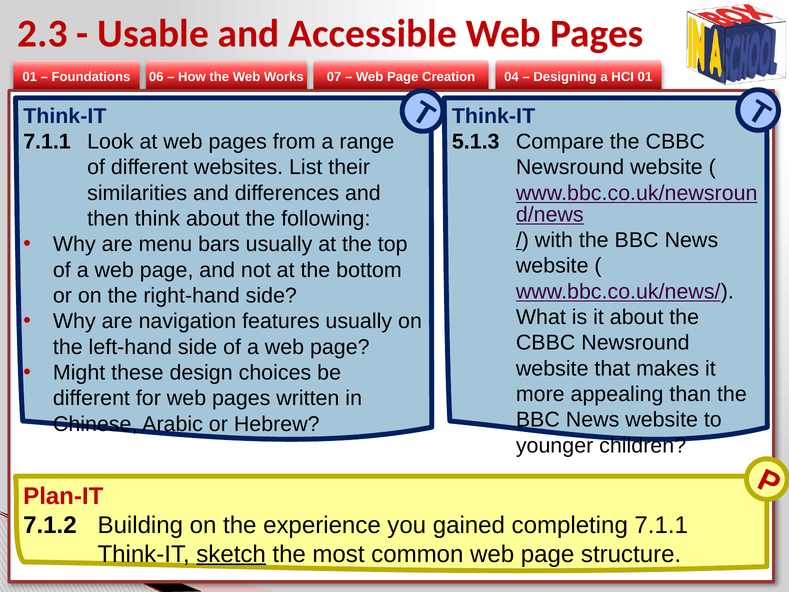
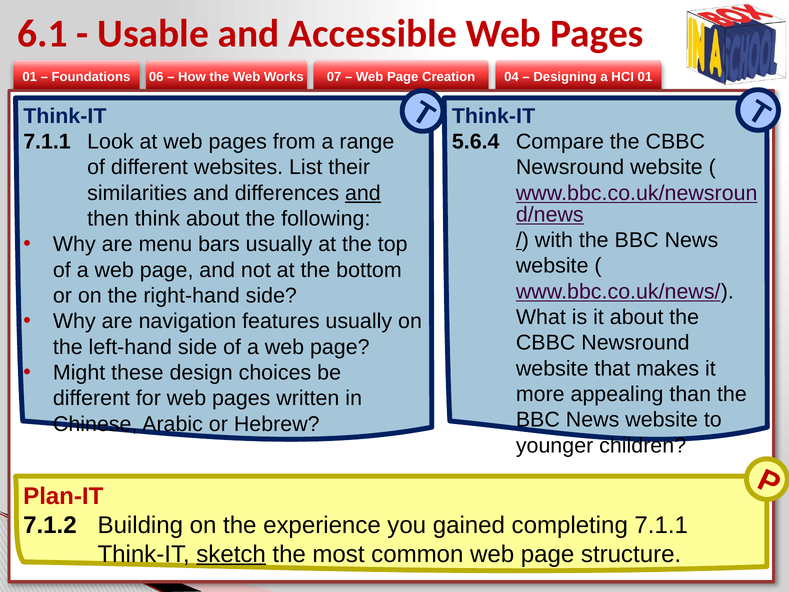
2.3: 2.3 -> 6.1 (42, 34)
5.1.3: 5.1.3 -> 5.6.4 (476, 142)
and underline: none -> present (363, 193)
